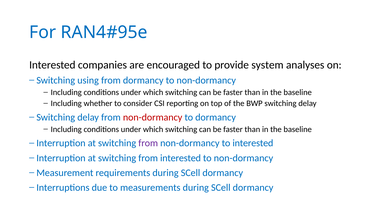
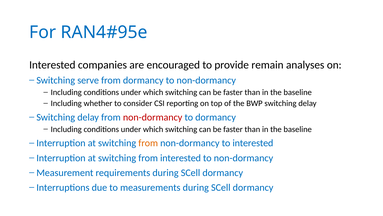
system: system -> remain (267, 65)
using: using -> serve (88, 80)
from colour: purple -> orange (148, 143)
